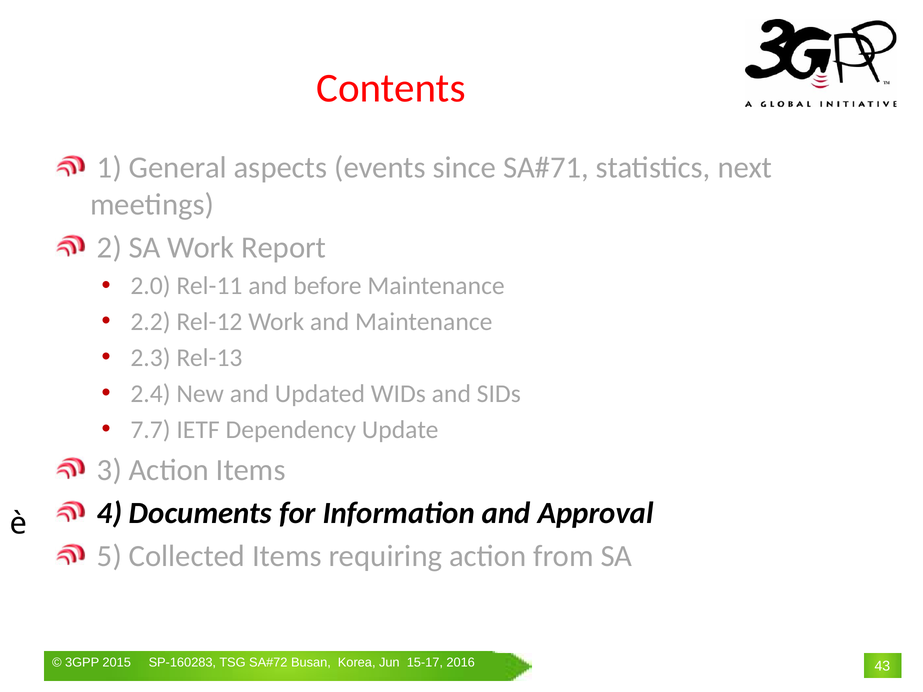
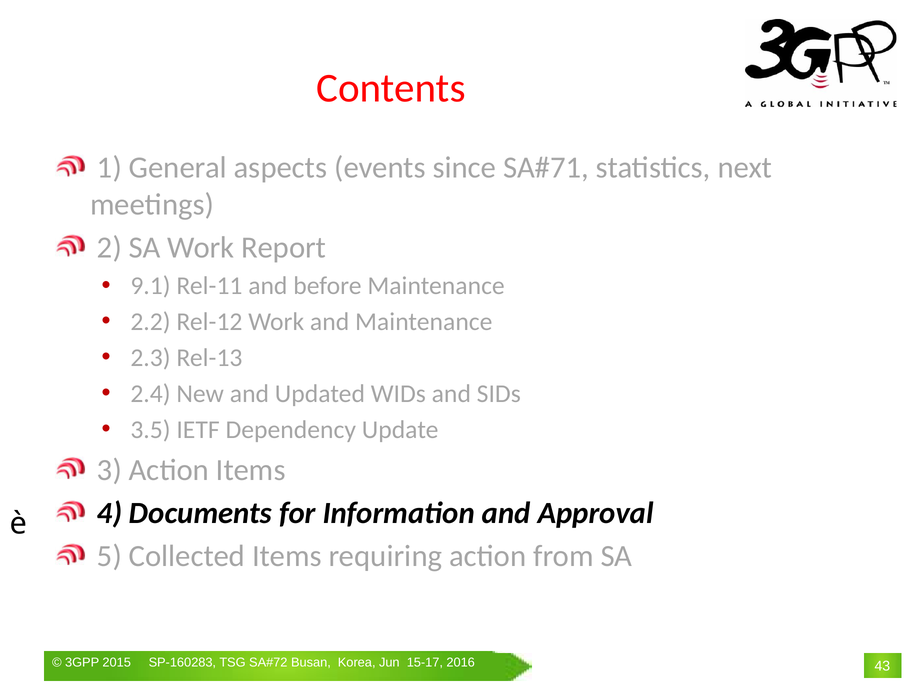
2.0: 2.0 -> 9.1 (150, 286)
7.7: 7.7 -> 3.5 (150, 430)
